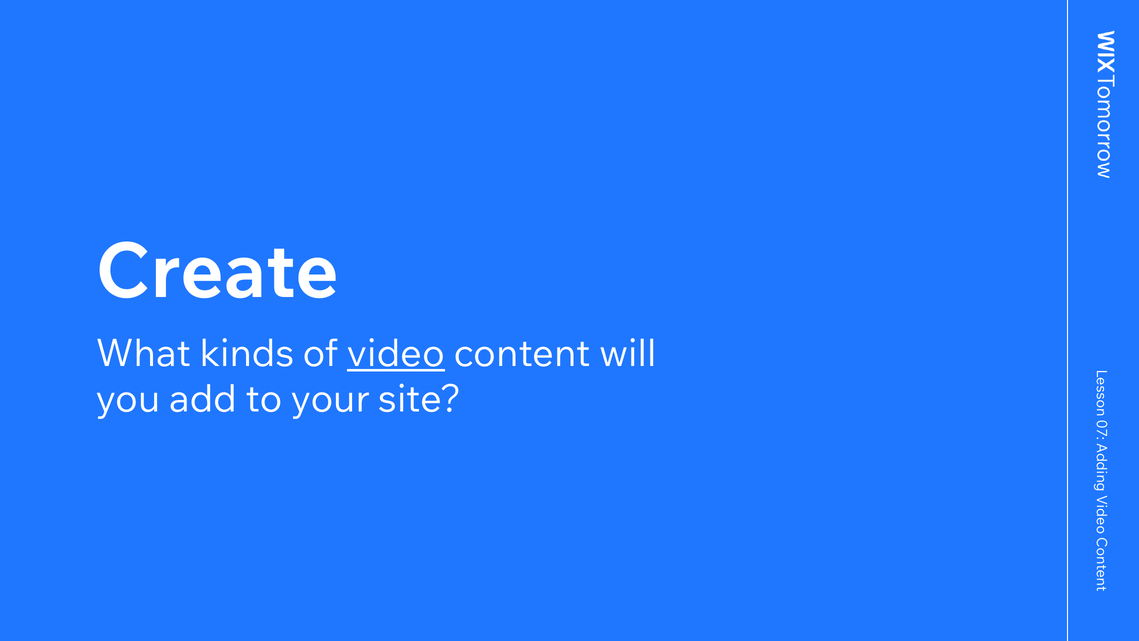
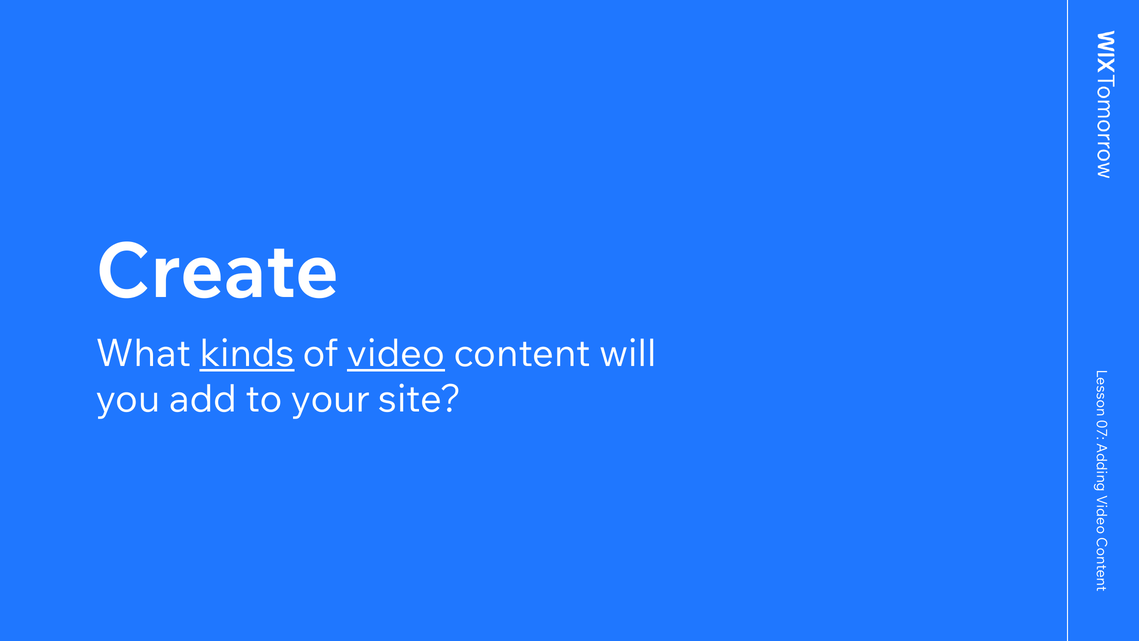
kinds underline: none -> present (247, 354)
